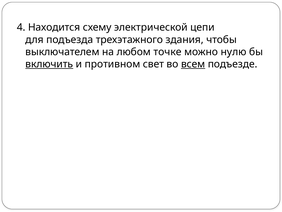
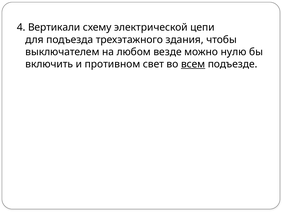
Находится: Находится -> Вертикали (54, 27)
точке: точке -> везде (168, 52)
включить underline: present -> none (49, 64)
